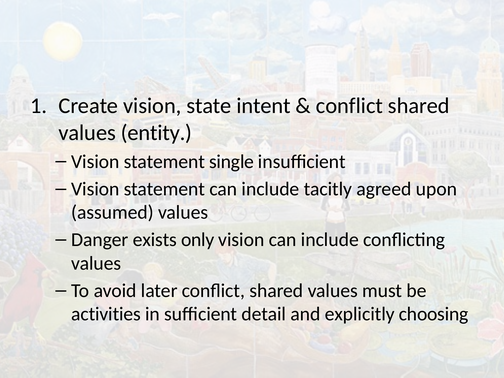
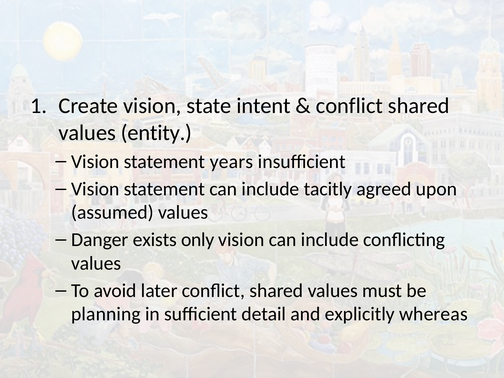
single: single -> years (231, 162)
activities: activities -> planning (106, 314)
choosing: choosing -> whereas (433, 314)
